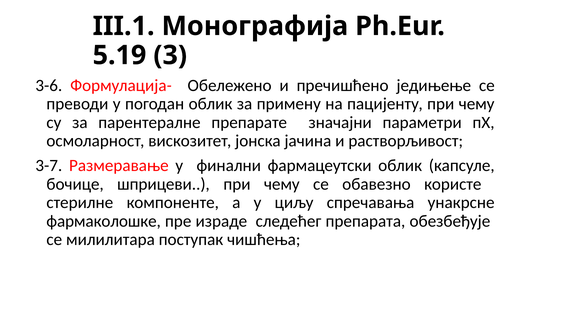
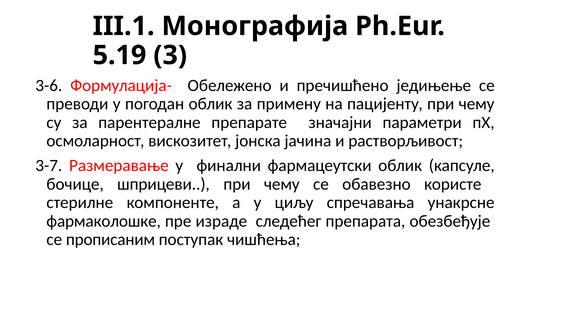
милилитара: милилитара -> прописаним (110, 239)
